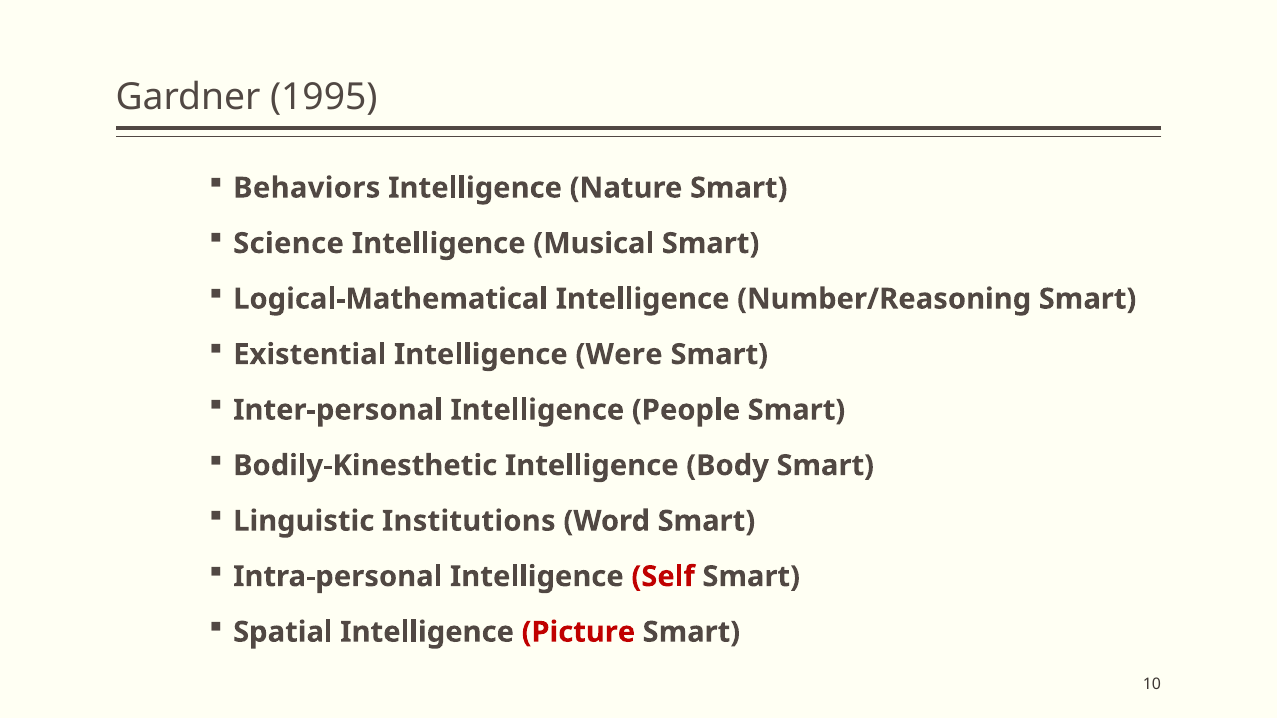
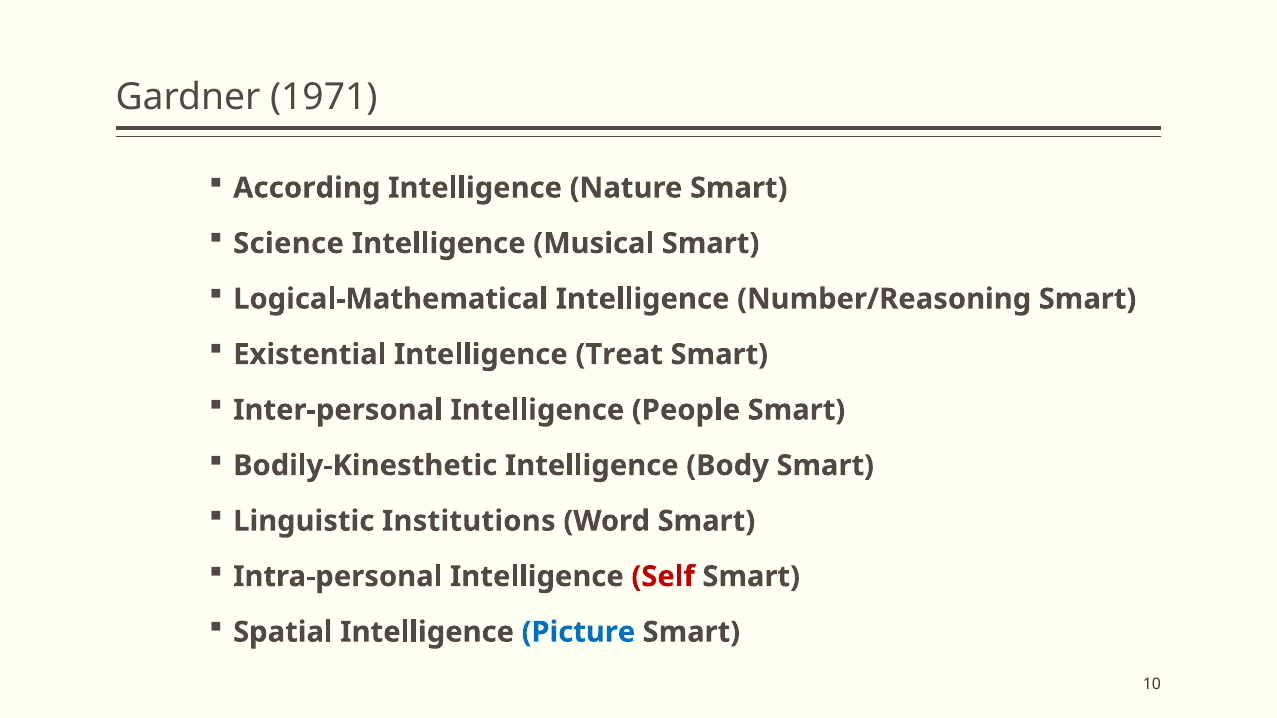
1995: 1995 -> 1971 (324, 98)
Behaviors: Behaviors -> According (307, 188)
Were: Were -> Treat (619, 355)
Picture colour: red -> blue (578, 632)
